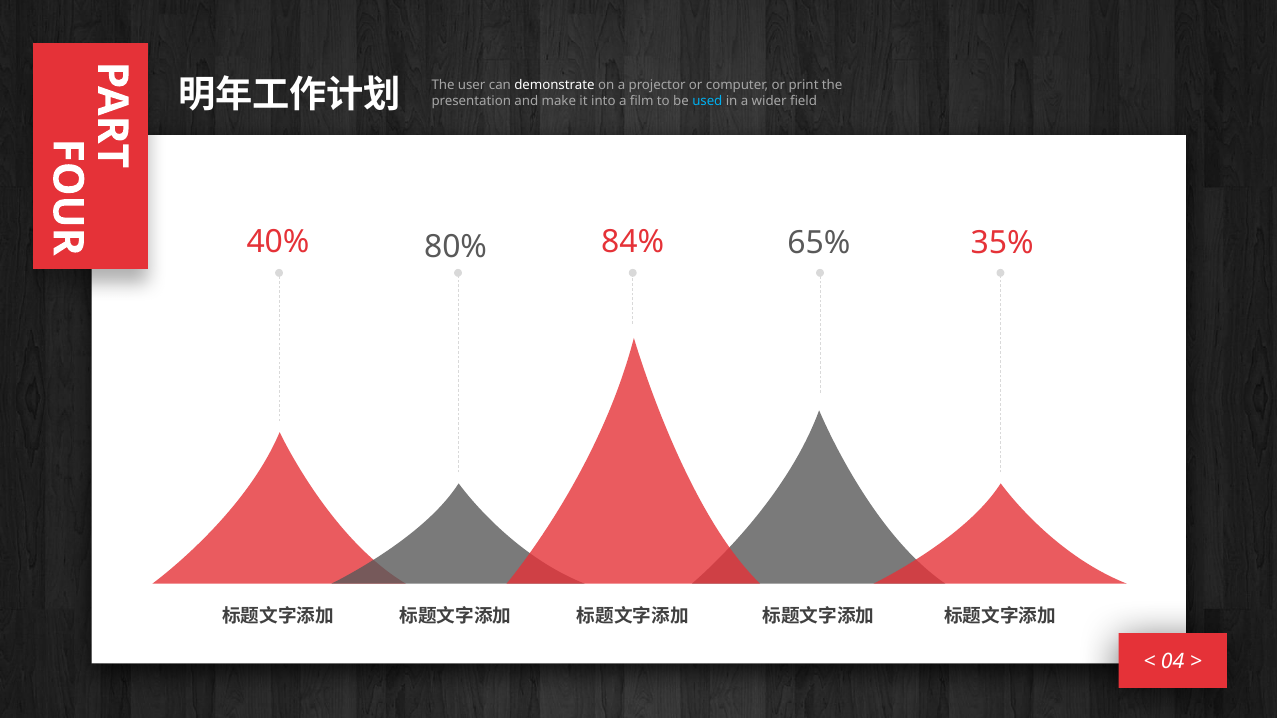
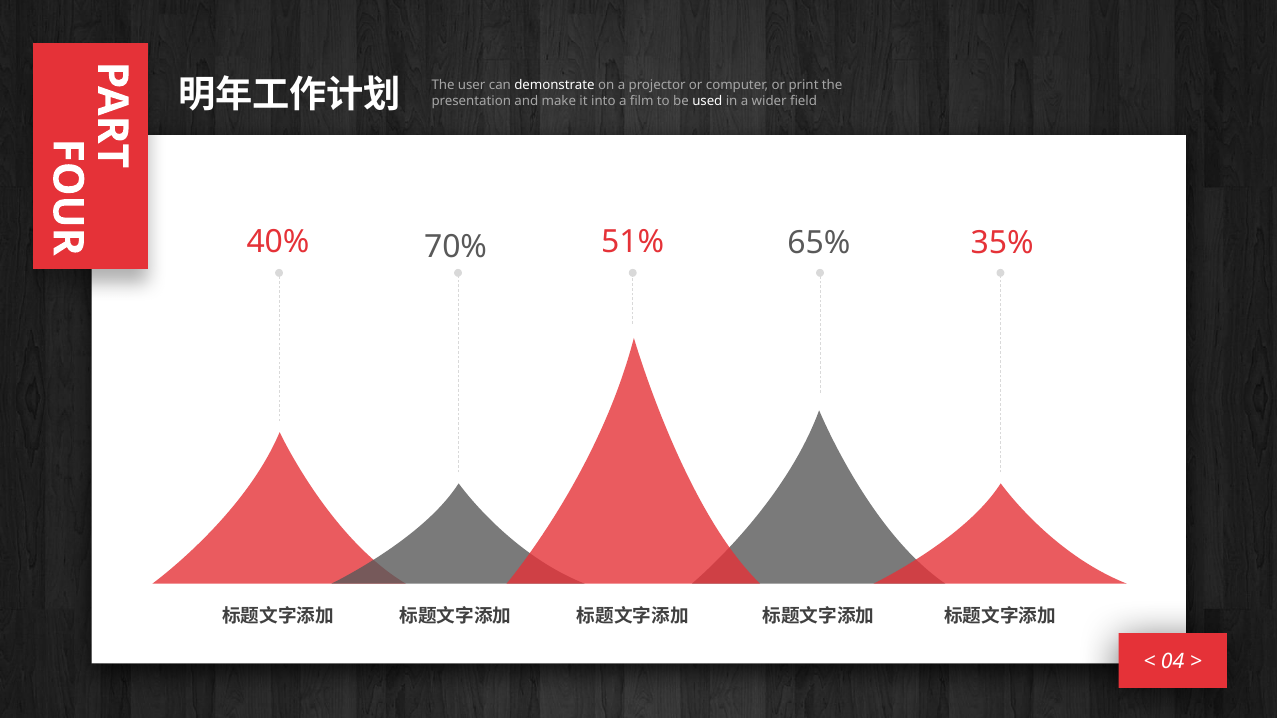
used colour: light blue -> white (707, 102)
84%: 84% -> 51% (633, 242)
80%: 80% -> 70% (456, 247)
